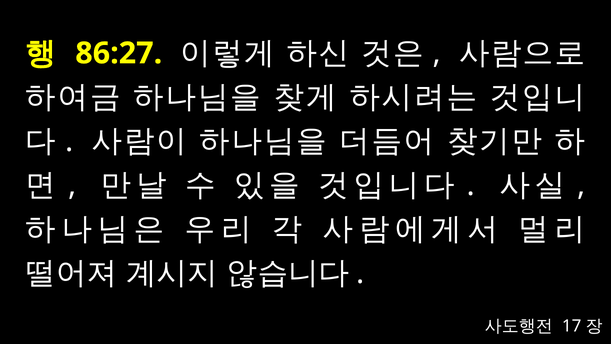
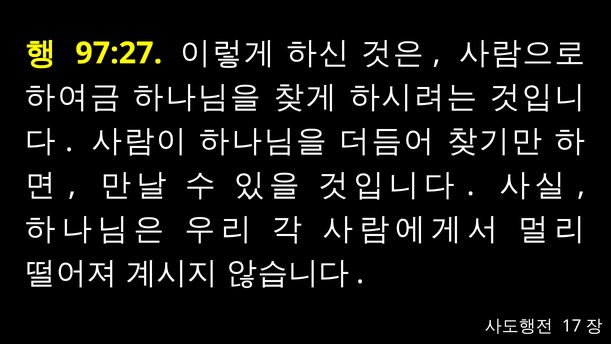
86:27: 86:27 -> 97:27 (119, 53)
